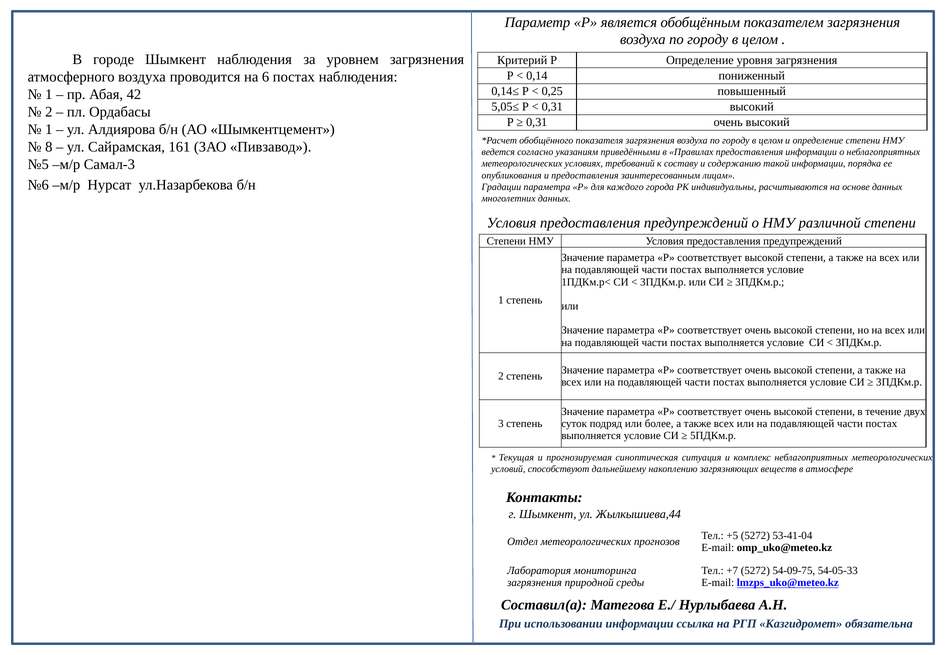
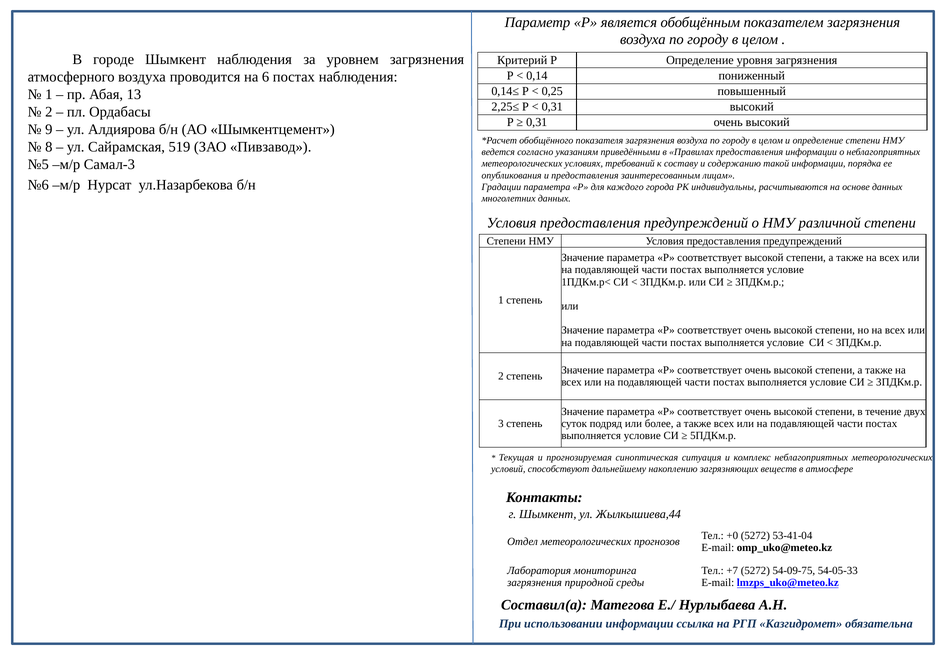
42: 42 -> 13 (134, 94)
5,05≤: 5,05≤ -> 2,25≤ (505, 107)
1: 1 -> 9 (49, 129)
161: 161 -> 519 (179, 147)
+5: +5 -> +0 (732, 536)
